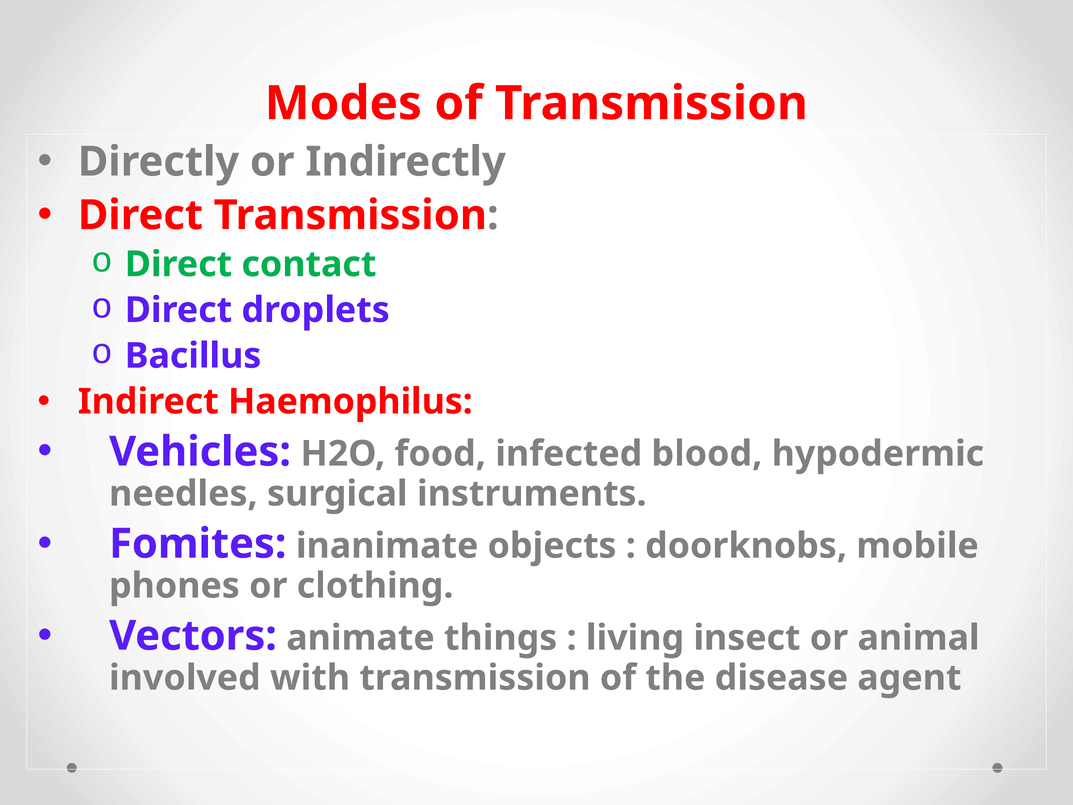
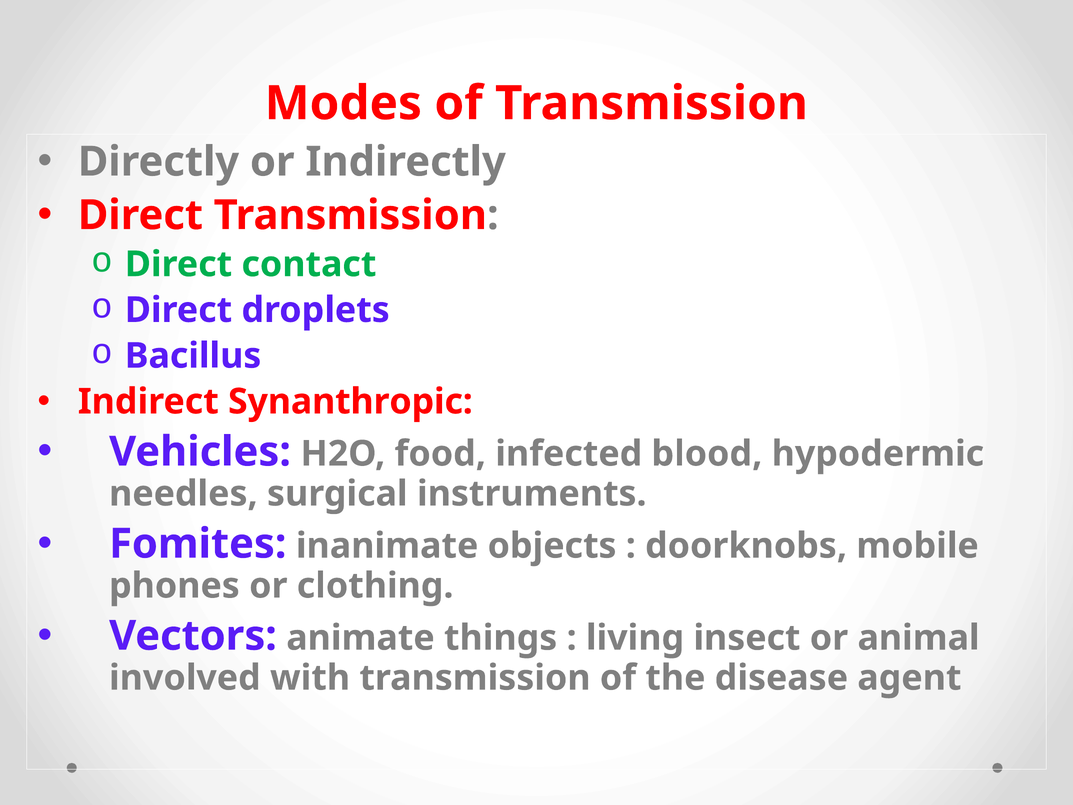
Haemophilus: Haemophilus -> Synanthropic (350, 402)
